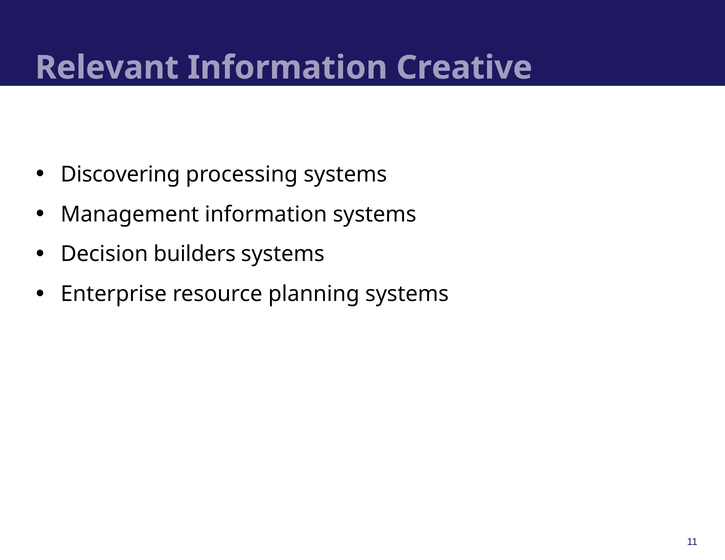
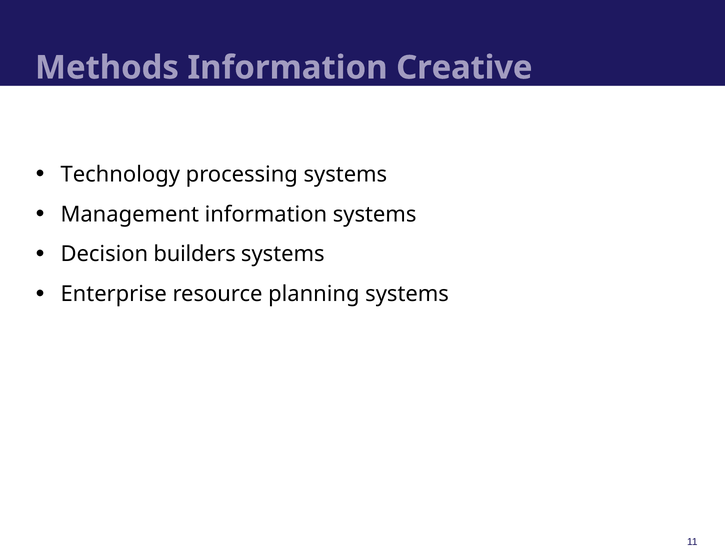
Relevant: Relevant -> Methods (107, 68)
Discovering: Discovering -> Technology (120, 174)
